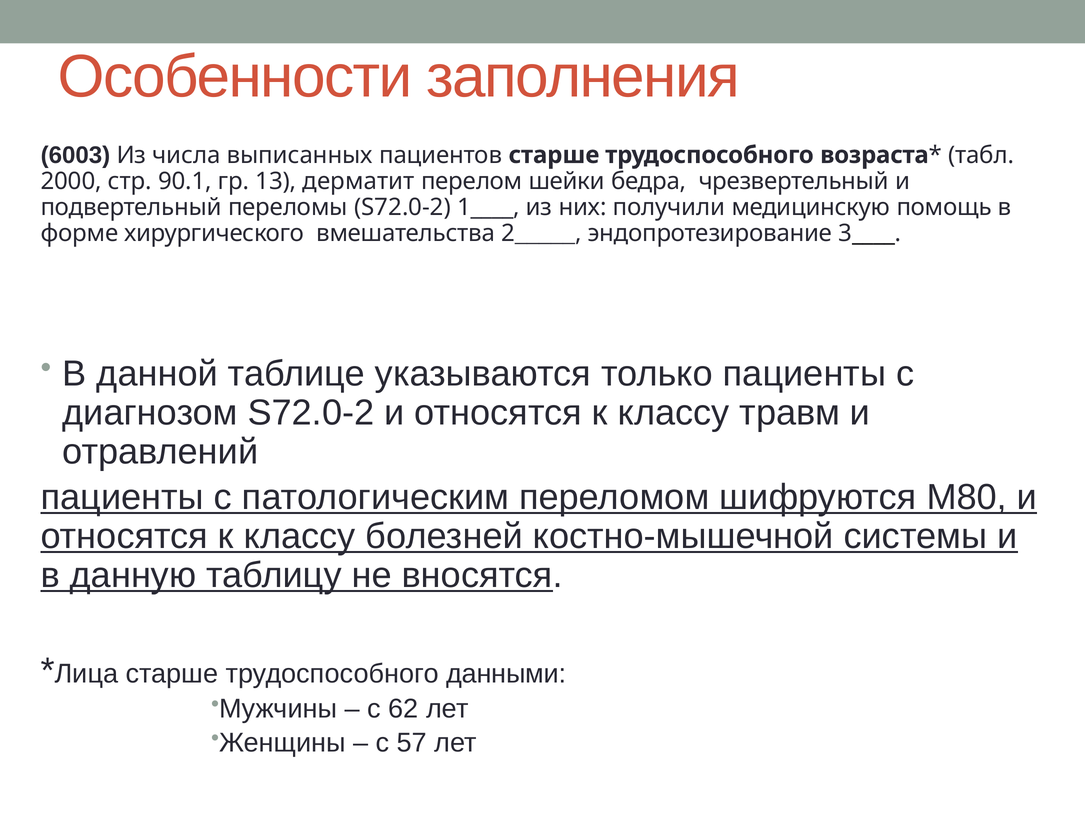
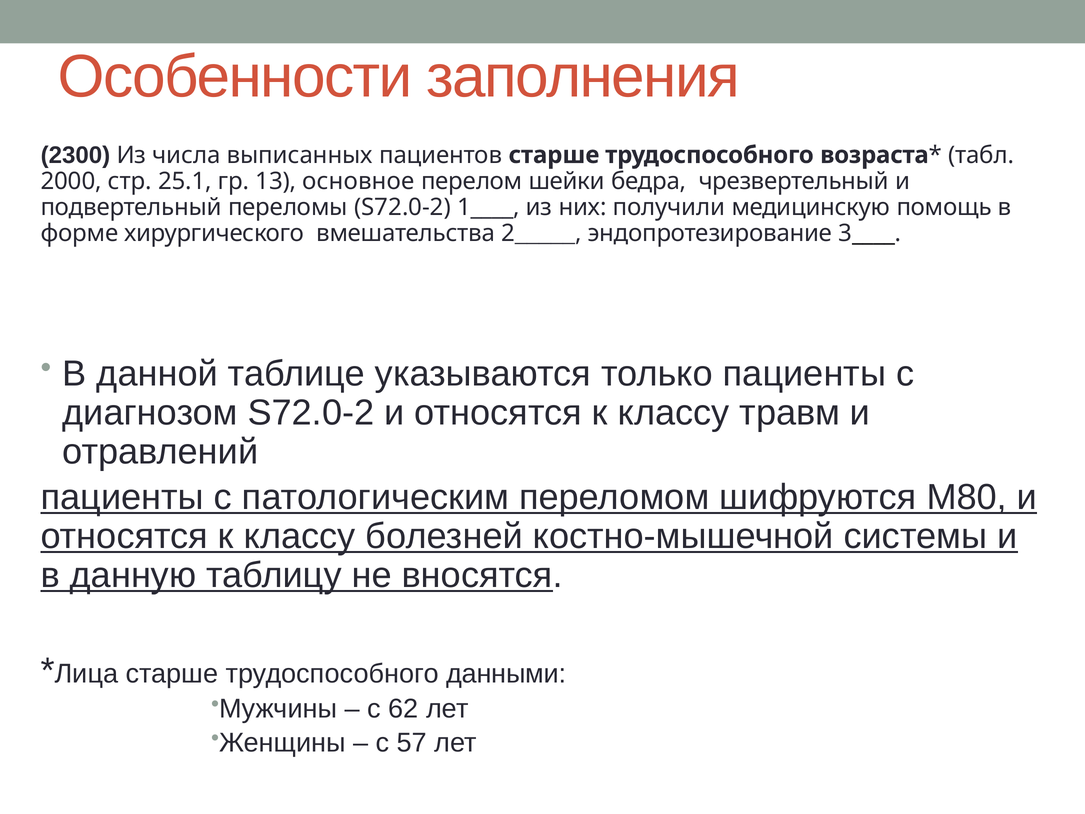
6003: 6003 -> 2300 (75, 155)
90.1: 90.1 -> 25.1 (185, 181)
дерматит: дерматит -> основное (358, 181)
